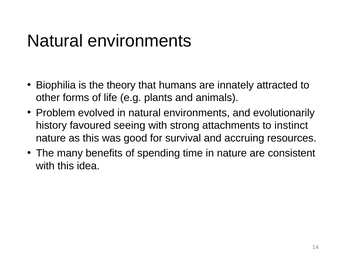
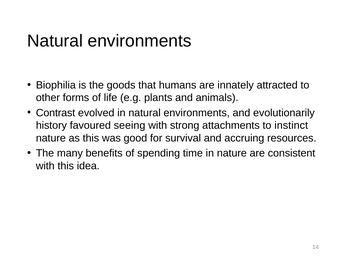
theory: theory -> goods (121, 85)
Problem: Problem -> Contrast (56, 113)
